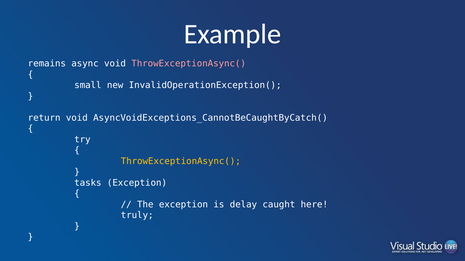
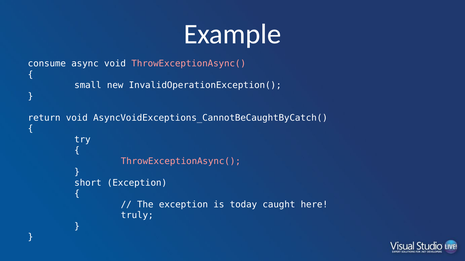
remains: remains -> consume (47, 64)
ThrowExceptionAsync( colour: yellow -> pink (181, 161)
tasks: tasks -> short (88, 183)
delay: delay -> today (243, 205)
